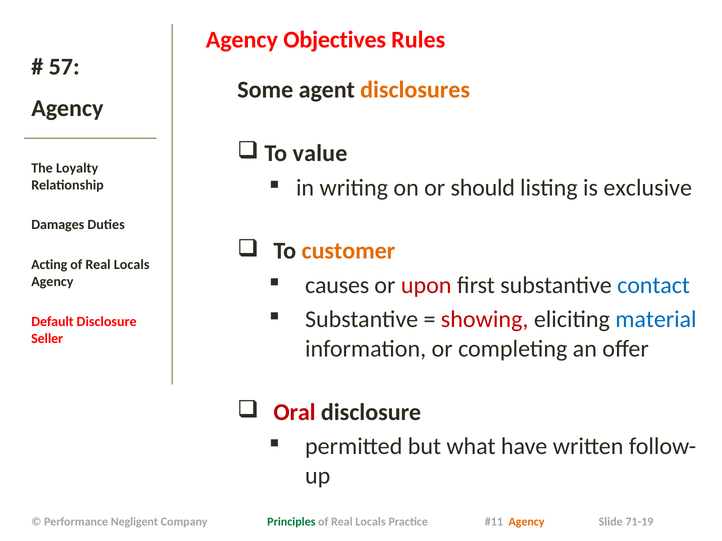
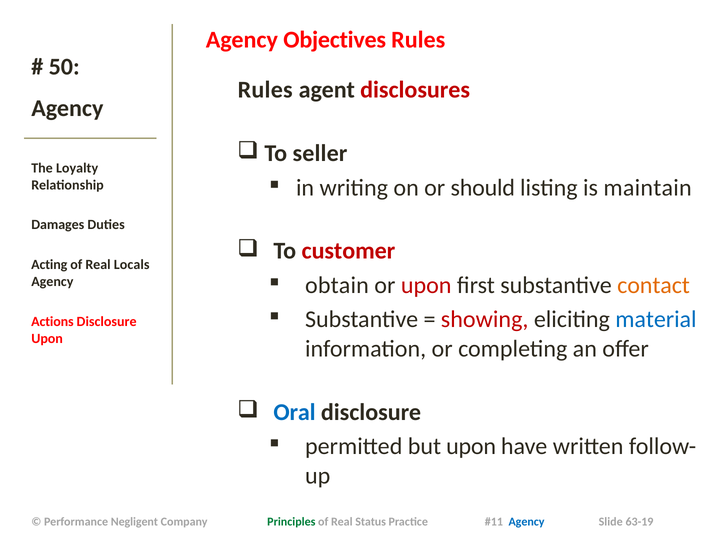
57: 57 -> 50 (64, 67)
Some: Some -> Rules (265, 90)
disclosures colour: orange -> red (415, 90)
value: value -> seller (320, 154)
exclusive: exclusive -> maintain (648, 188)
customer colour: orange -> red (348, 251)
causes: causes -> obtain (337, 285)
contact colour: blue -> orange (654, 285)
Default: Default -> Actions (52, 322)
Seller: Seller -> Upon (47, 339)
Oral colour: red -> blue (295, 413)
but what: what -> upon (471, 447)
Locals: Locals -> Status (371, 522)
Agency colour: orange -> blue (526, 522)
71-19: 71-19 -> 63-19 (639, 522)
